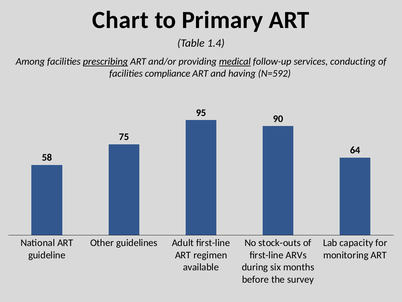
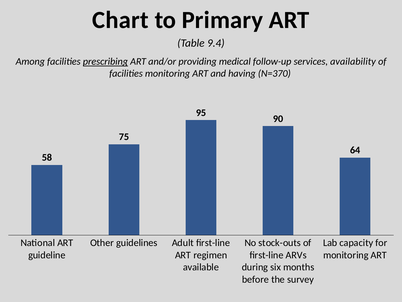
1.4: 1.4 -> 9.4 (216, 43)
medical underline: present -> none (235, 61)
conducting: conducting -> availability (353, 61)
facilities compliance: compliance -> monitoring (168, 74)
N=592: N=592 -> N=370 (274, 74)
